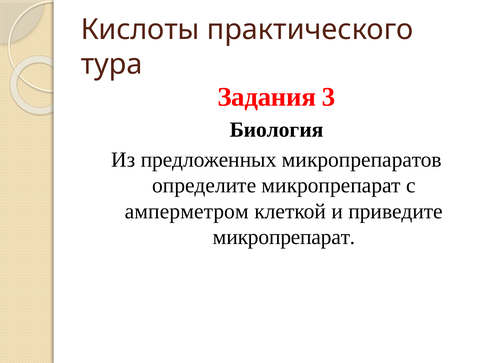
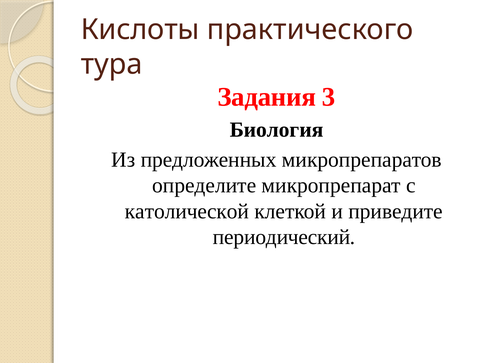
амперметром: амперметром -> католической (187, 211)
микропрепарат: микропрепарат -> периодический (284, 237)
